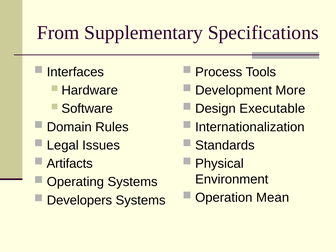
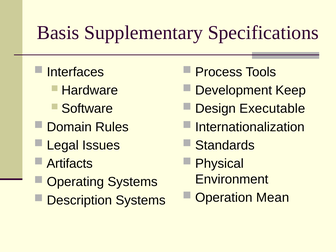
From: From -> Basis (58, 33)
More: More -> Keep (291, 90)
Developers: Developers -> Description (79, 200)
